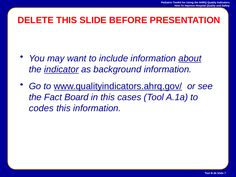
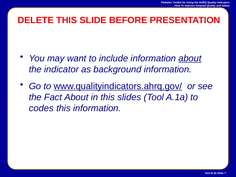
indicator underline: present -> none (61, 69)
Fact Board: Board -> About (76, 97)
cases: cases -> slides (129, 97)
